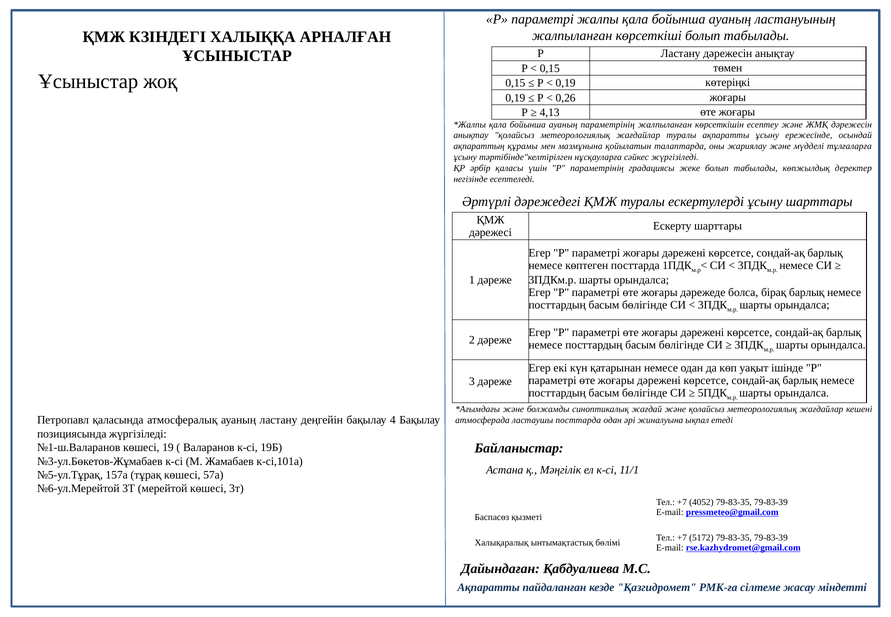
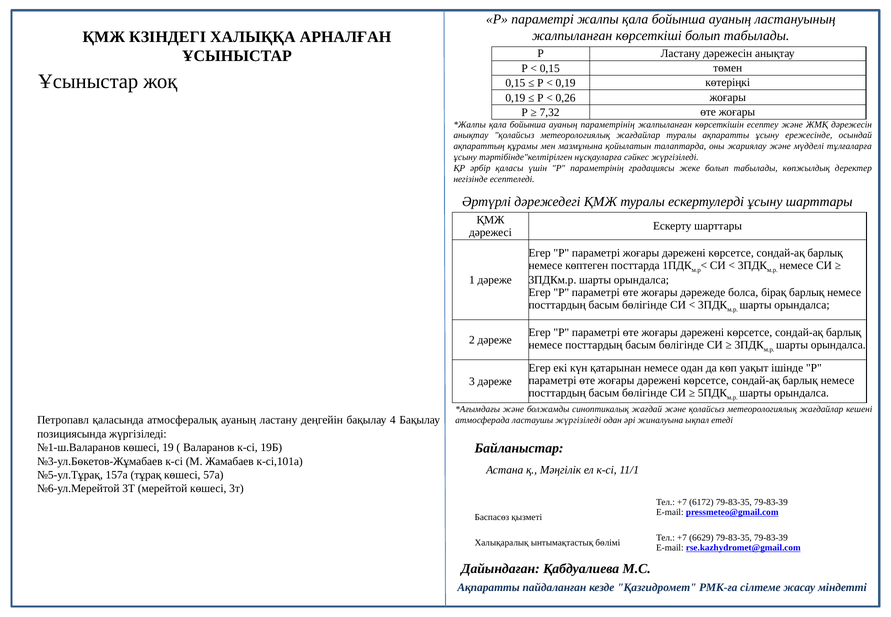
4,13: 4,13 -> 7,32 (550, 112)
ластаушы посттарда: посттарда -> жүргізіледі (578, 420)
4052: 4052 -> 6172 (701, 502)
5172: 5172 -> 6629 (701, 537)
